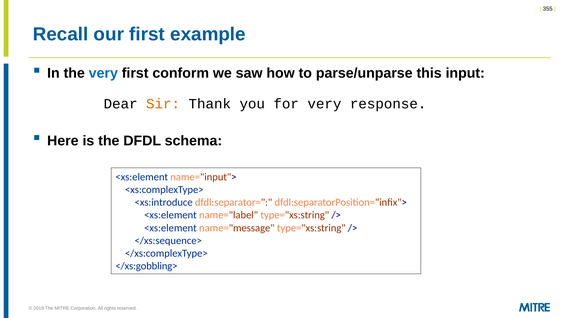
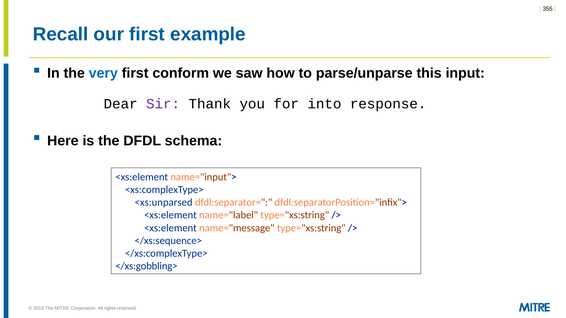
Sir colour: orange -> purple (163, 104)
for very: very -> into (324, 104)
<xs:introduce: <xs:introduce -> <xs:unparsed (164, 203)
